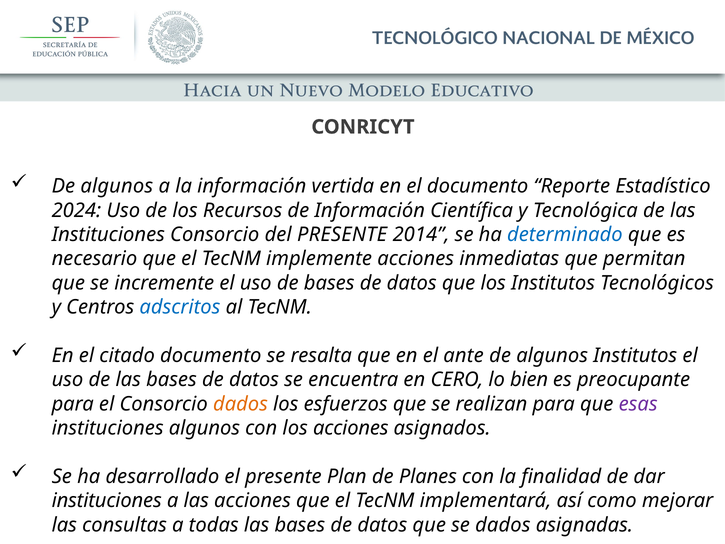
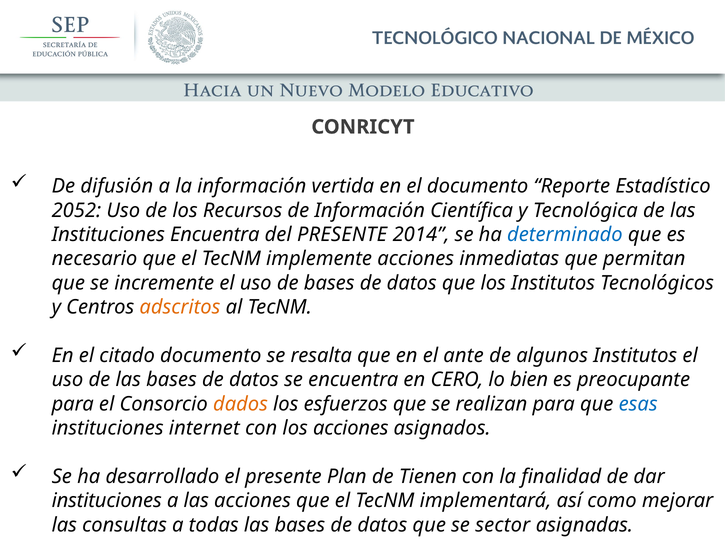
algunos: algunos -> difusión (117, 186)
2024: 2024 -> 2052 (76, 210)
Instituciones Consorcio: Consorcio -> Encuentra (215, 235)
adscritos colour: blue -> orange (180, 307)
esas colour: purple -> blue (638, 404)
instituciones algunos: algunos -> internet (204, 428)
Planes: Planes -> Tienen (428, 476)
se dados: dados -> sector (503, 525)
